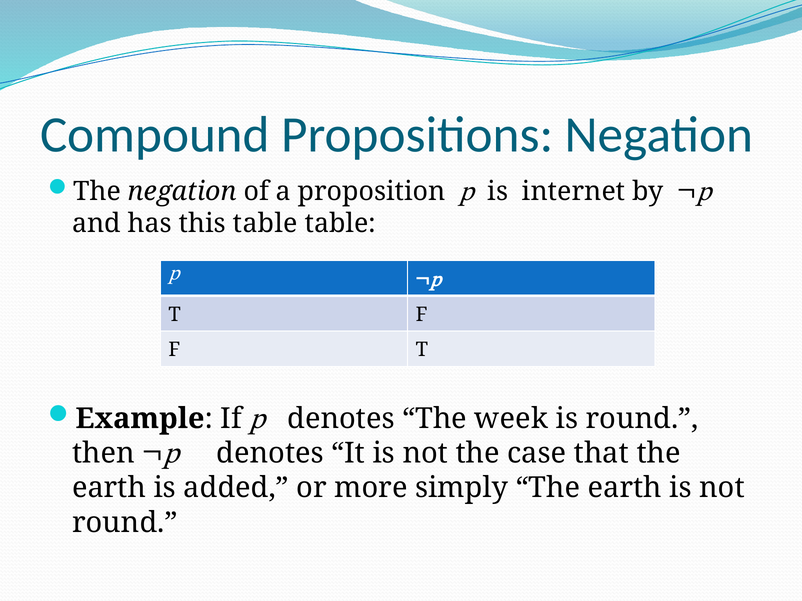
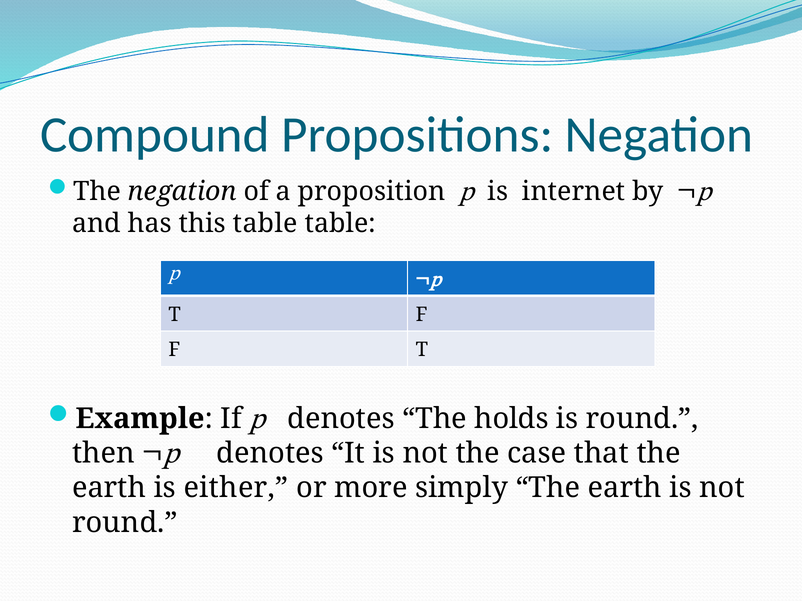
week: week -> holds (512, 419)
added: added -> either (236, 488)
